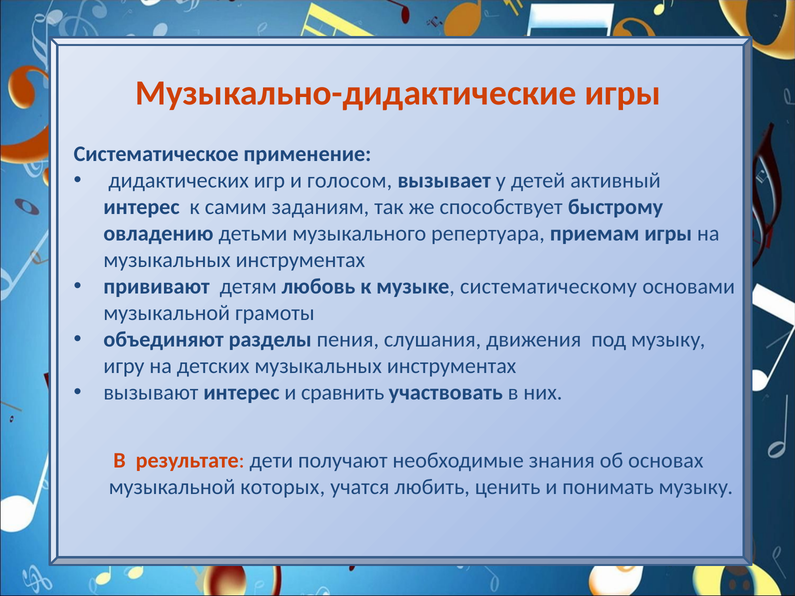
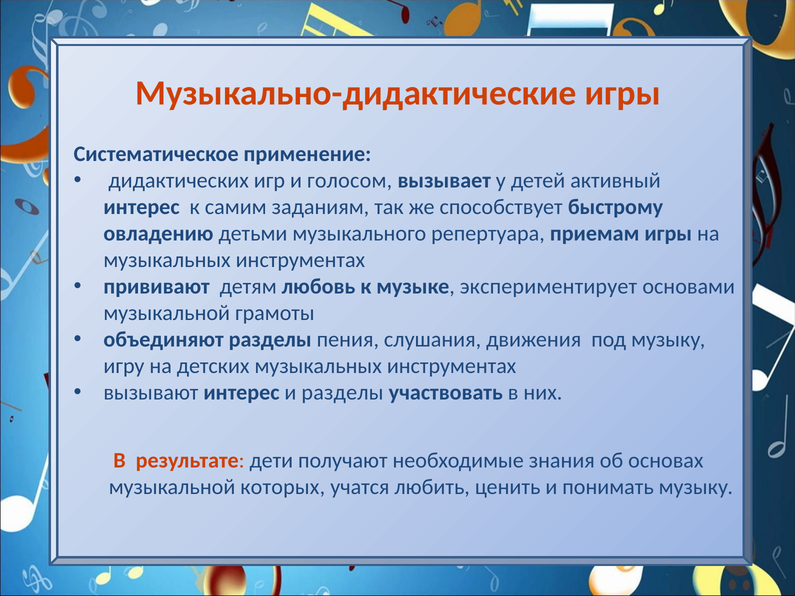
систематическому: систематическому -> экспериментирует (548, 287)
и сравнить: сравнить -> разделы (342, 393)
